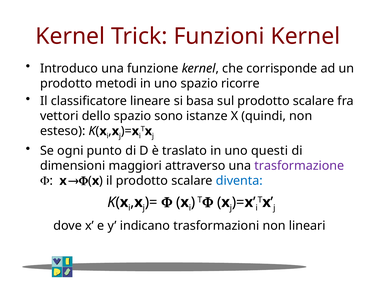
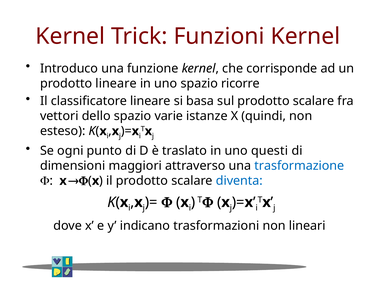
prodotto metodi: metodi -> lineare (116, 83)
sono: sono -> varie (169, 116)
trasformazione colour: purple -> blue (299, 166)
